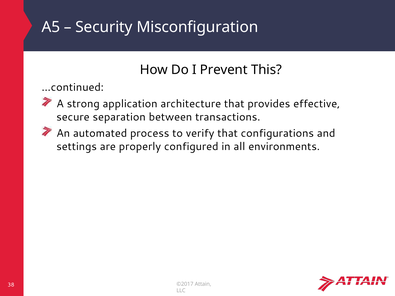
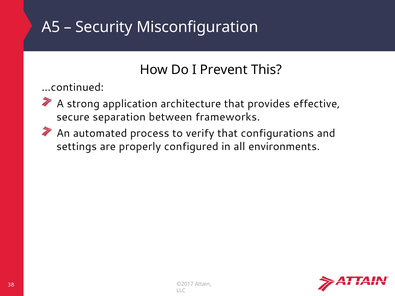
transactions: transactions -> frameworks (228, 117)
